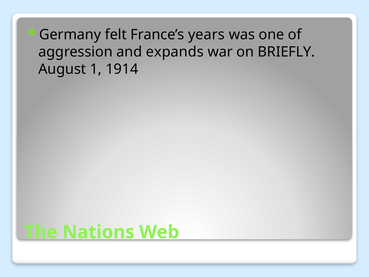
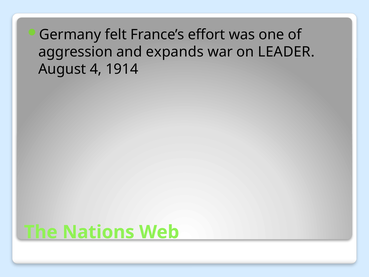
years: years -> effort (207, 35)
BRIEFLY: BRIEFLY -> LEADER (286, 52)
1: 1 -> 4 (96, 69)
